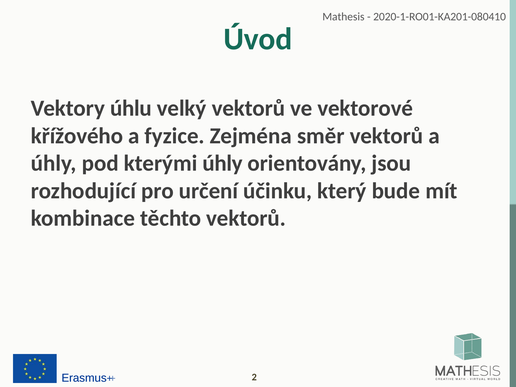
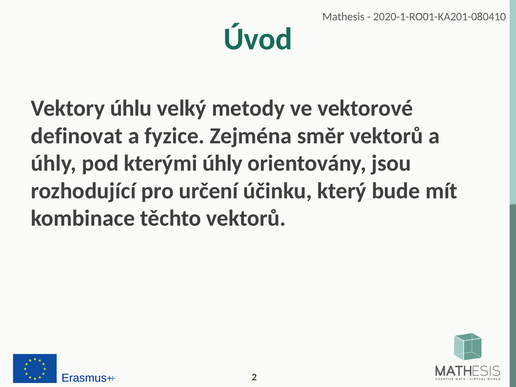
velký vektorů: vektorů -> metody (248, 108)
křížového: křížového -> definovat (77, 136)
